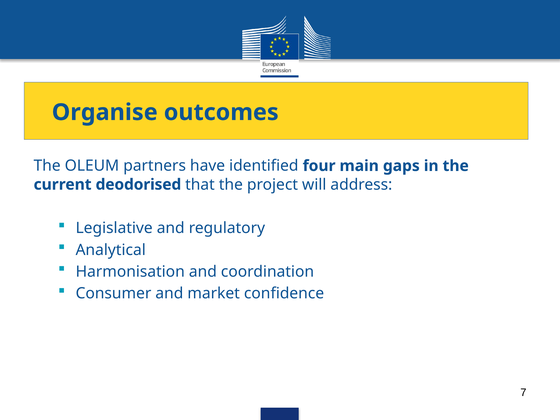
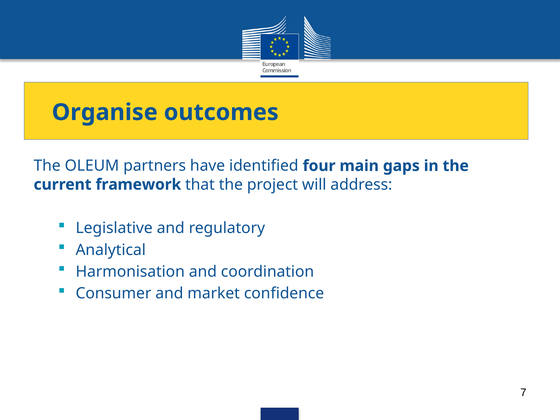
deodorised: deodorised -> framework (138, 185)
